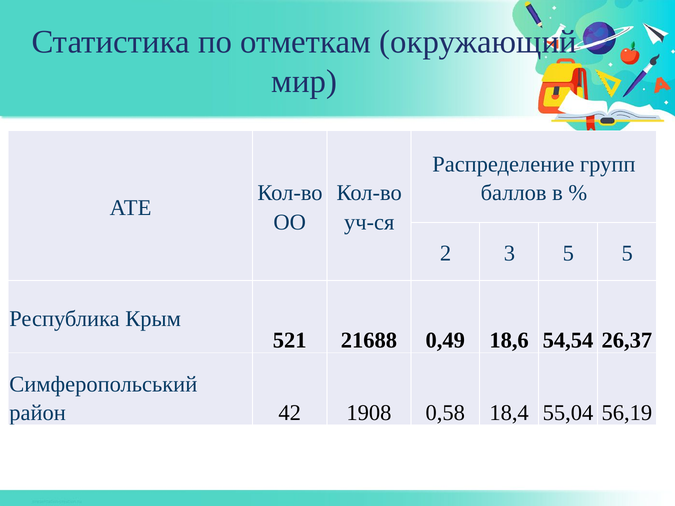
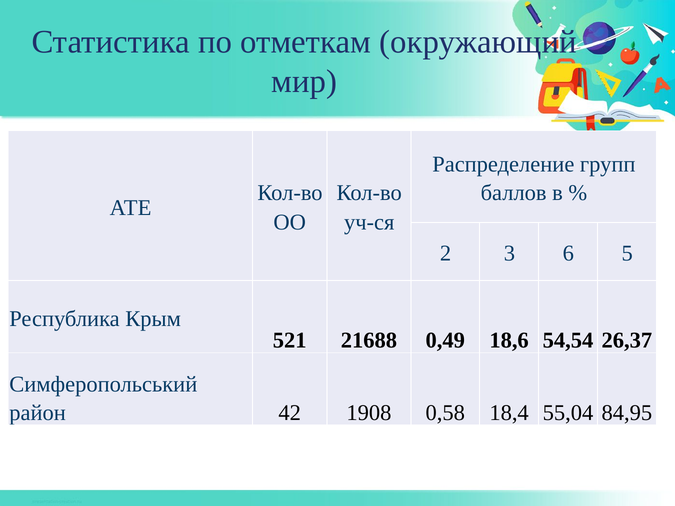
3 5: 5 -> 6 (568, 254)
56,19: 56,19 -> 84,95 (627, 413)
